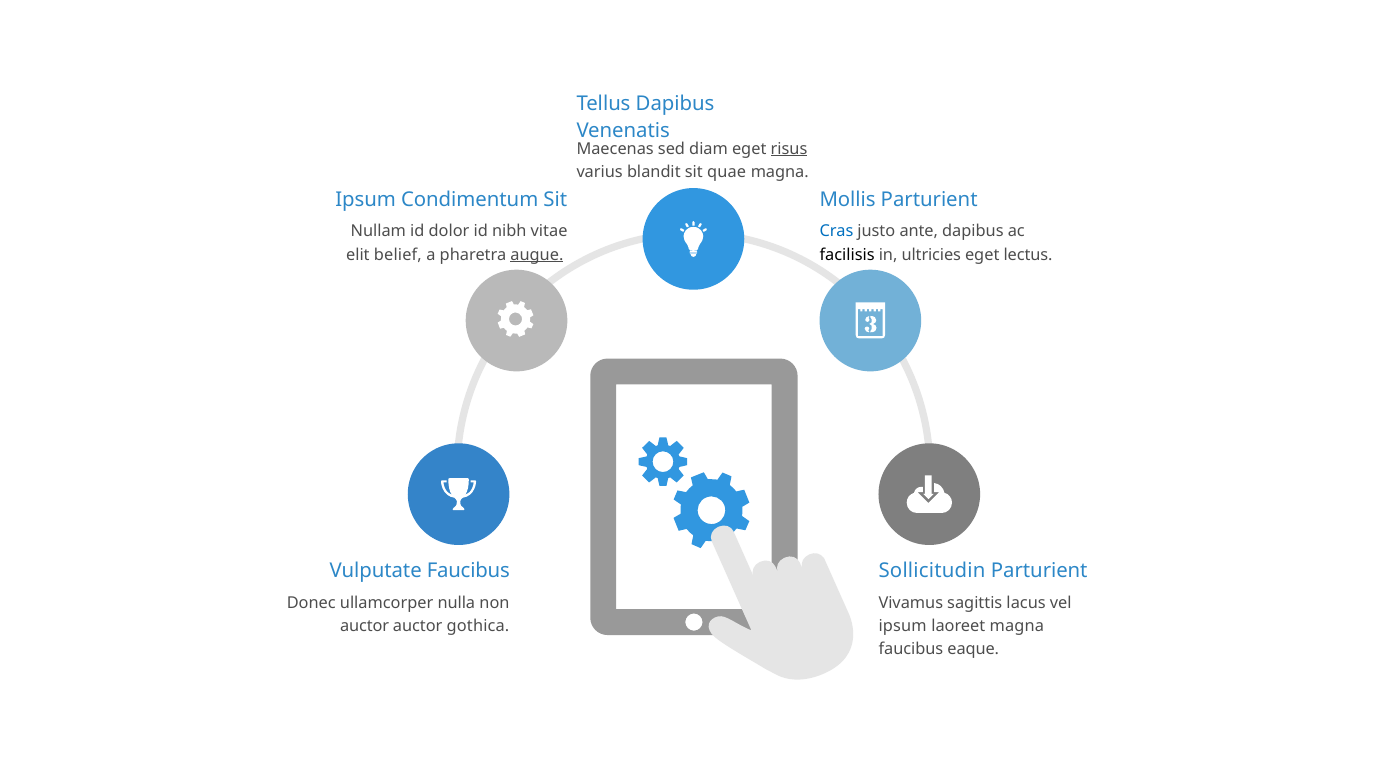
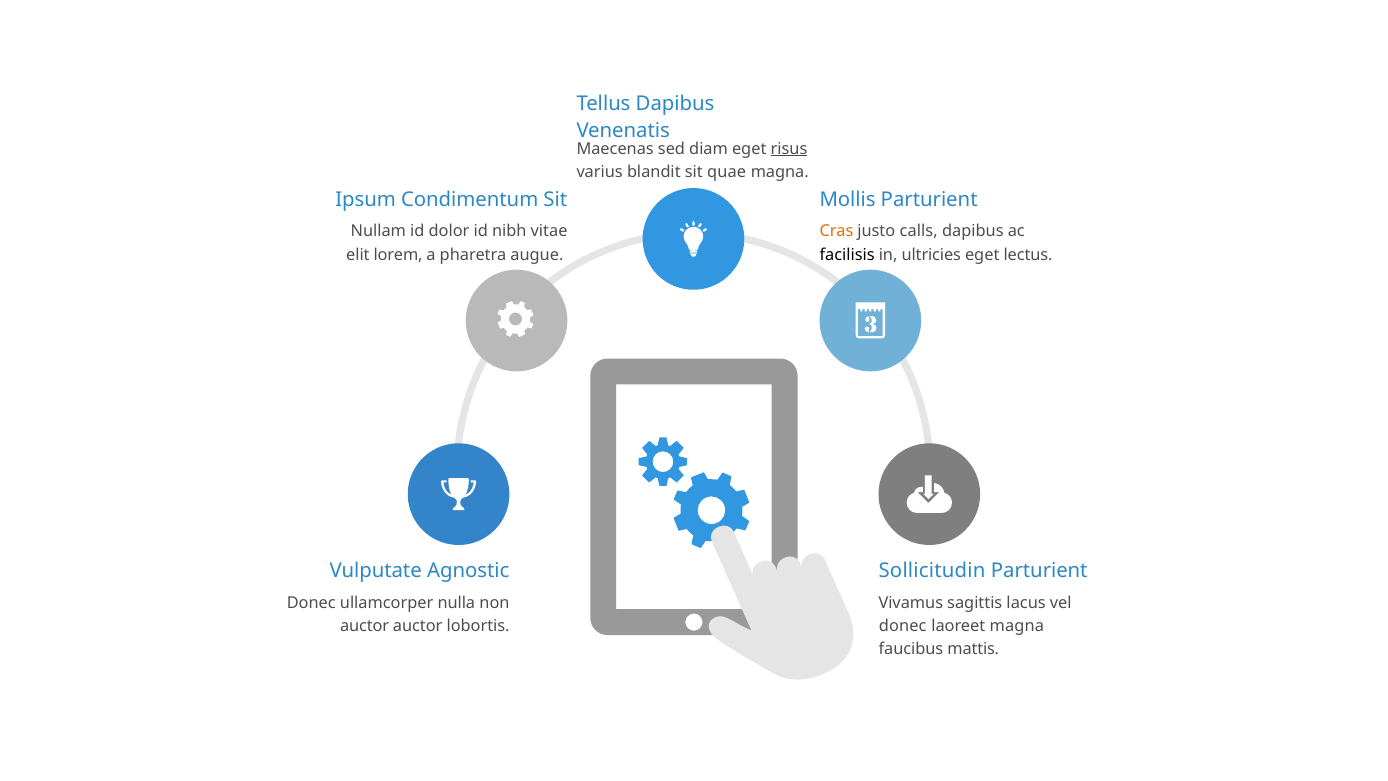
Cras colour: blue -> orange (836, 231)
ante: ante -> calls (919, 231)
belief: belief -> lorem (398, 255)
augue underline: present -> none (537, 255)
Vulputate Faucibus: Faucibus -> Agnostic (468, 571)
gothica: gothica -> lobortis (478, 626)
ipsum: ipsum -> donec (903, 626)
eaque: eaque -> mattis (973, 649)
